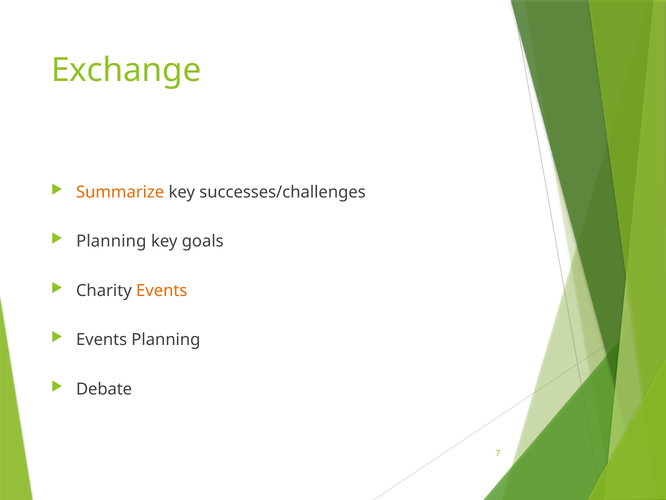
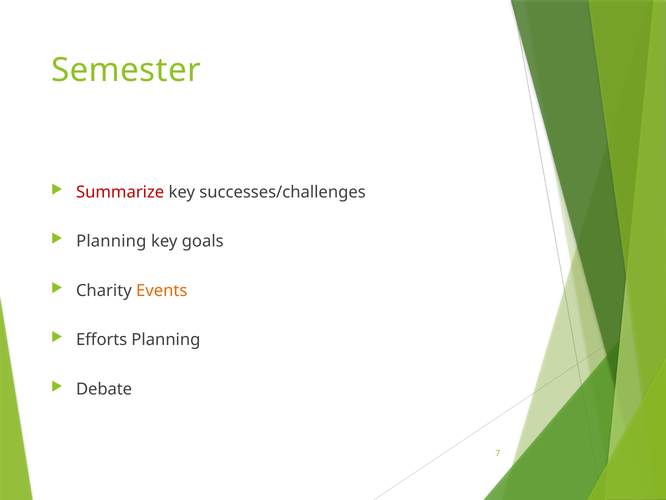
Exchange: Exchange -> Semester (126, 70)
Summarize colour: orange -> red (120, 192)
Events: Events -> Efforts (102, 339)
